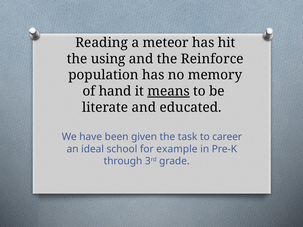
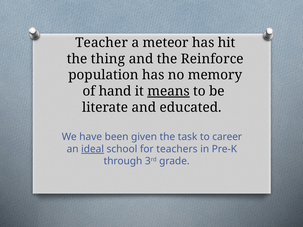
Reading: Reading -> Teacher (102, 43)
using: using -> thing (108, 59)
ideal underline: none -> present (93, 149)
example: example -> teachers (177, 149)
